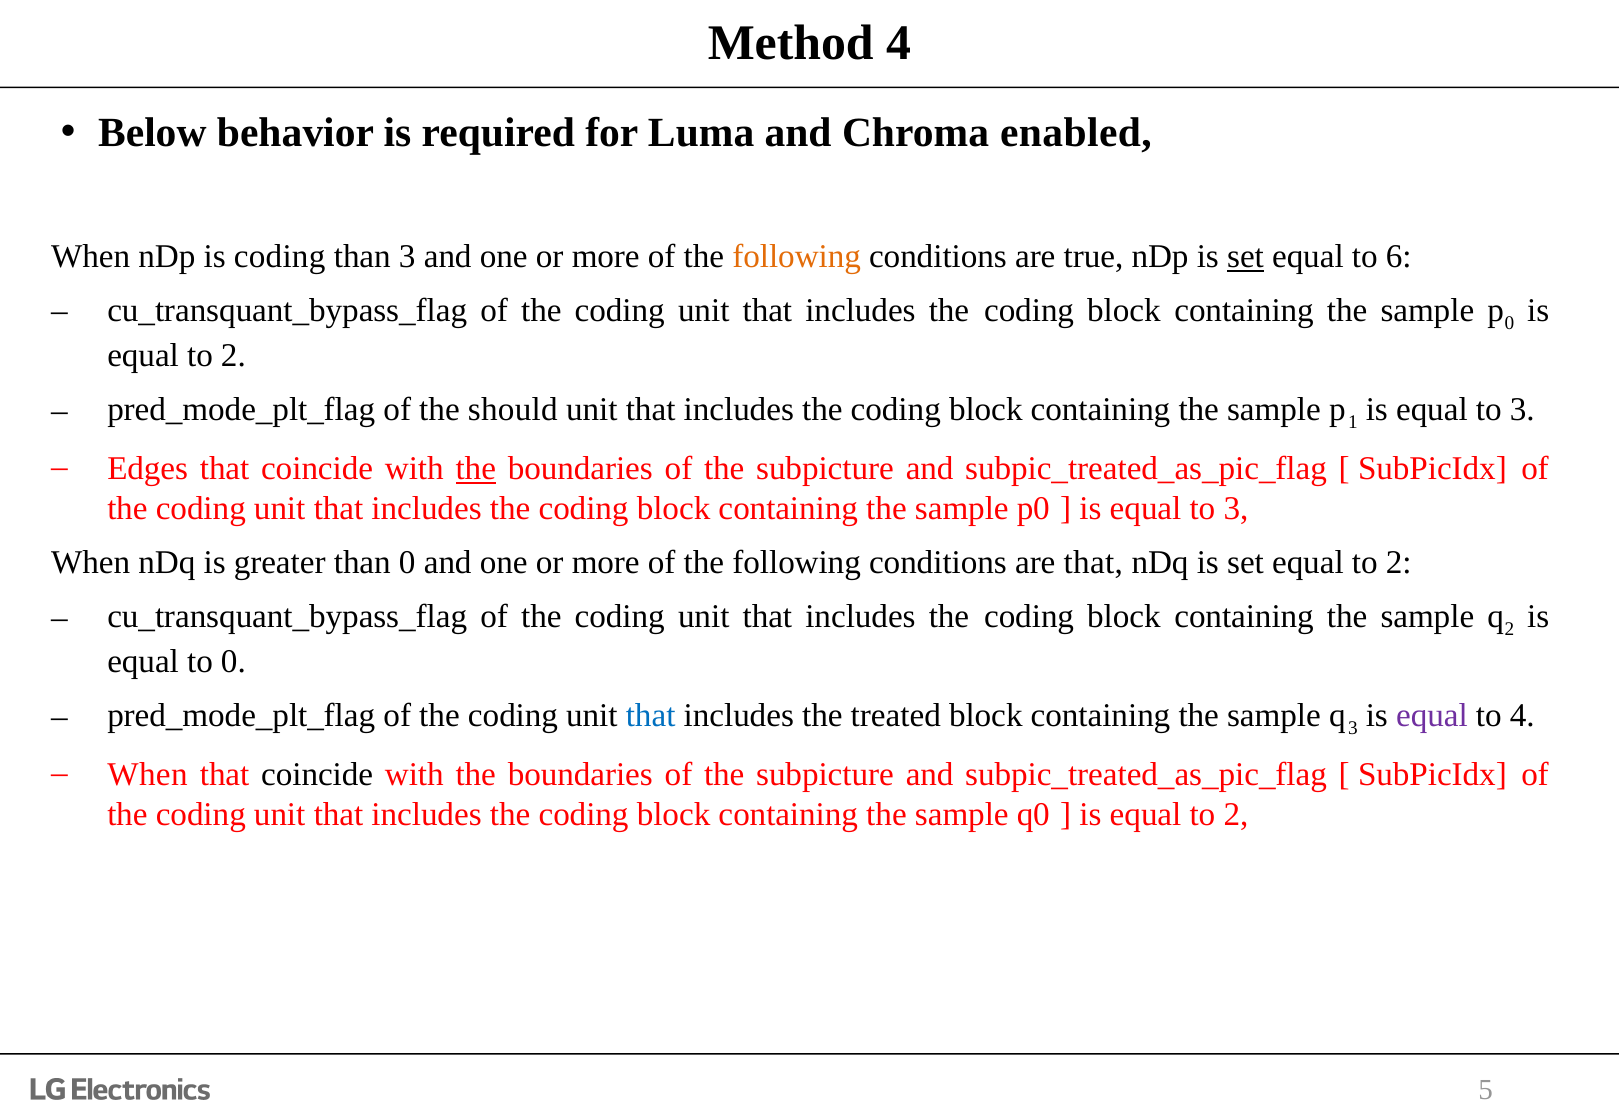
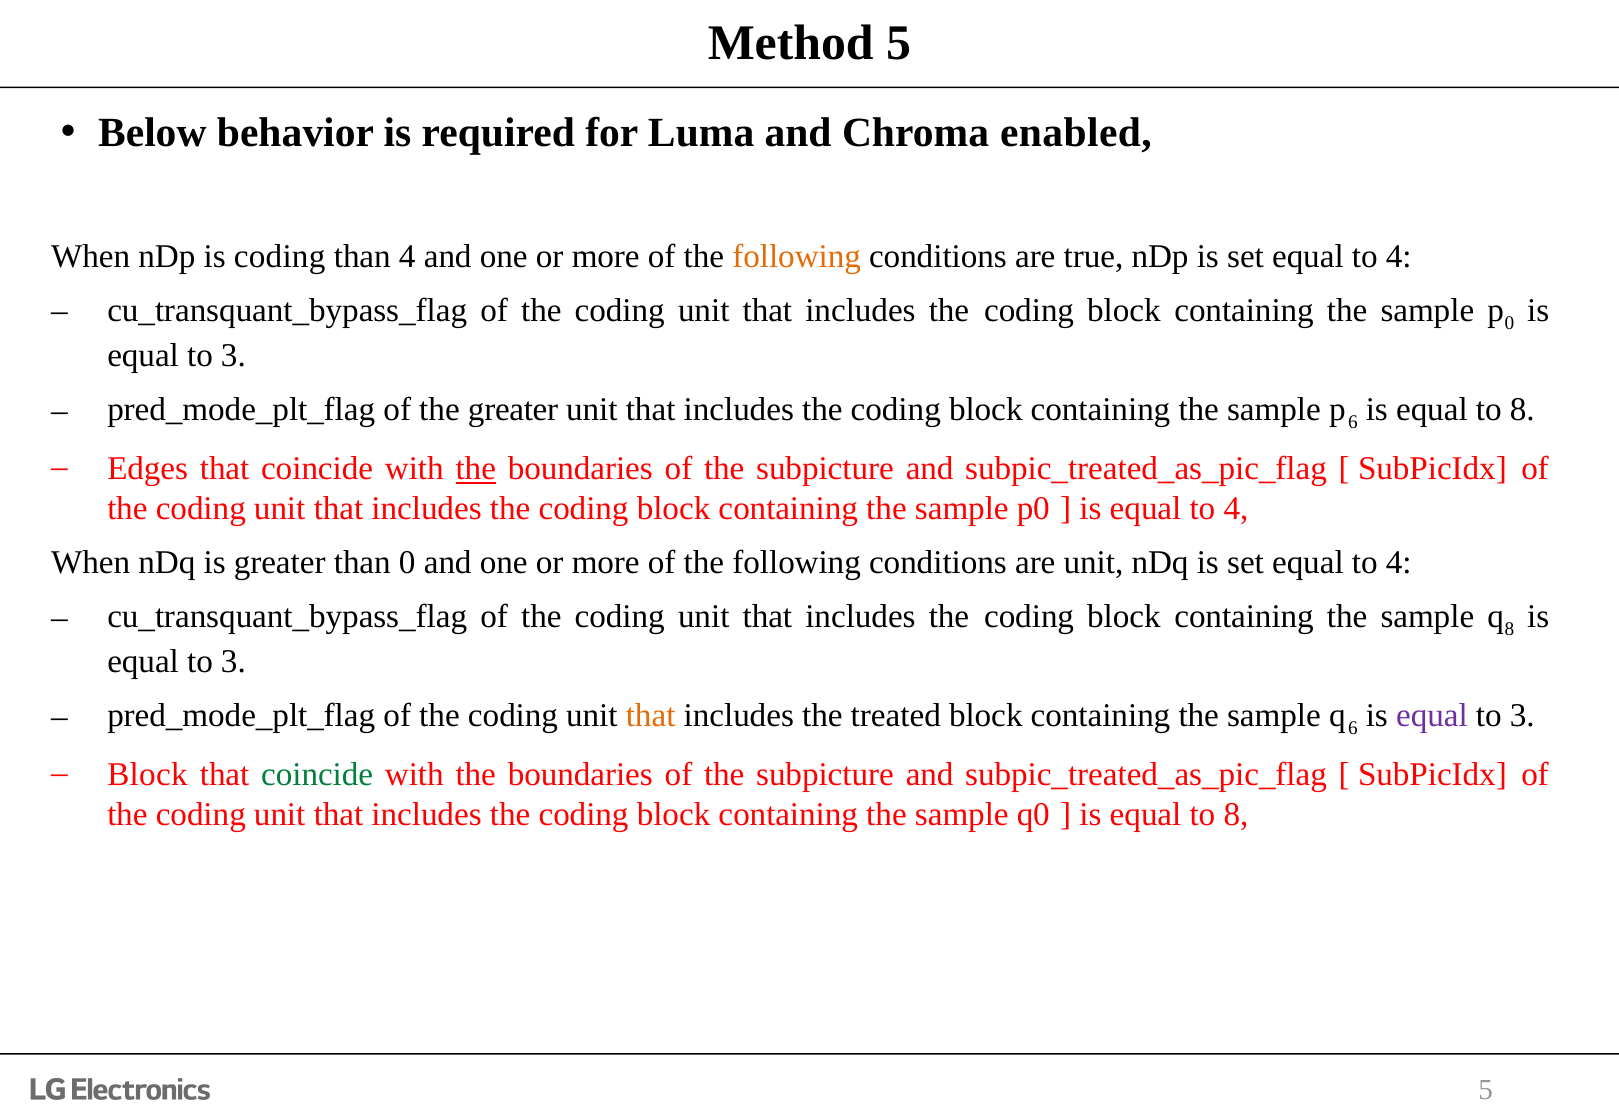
Method 4: 4 -> 5 (899, 44)
than 3: 3 -> 4 (407, 256)
set underline: present -> none (1246, 256)
6: 6 -> 4 (1399, 256)
2: 2 -> 3 (233, 356)
the should: should -> greater (513, 410)
1: 1 -> 6 (1353, 423)
3: 3 -> 8 (1522, 410)
3: 3 -> 4 (1236, 509)
are that: that -> unit (1093, 563)
2: 2 -> 4 (1399, 563)
2: 2 -> 8 (1509, 630)
0: 0 -> 3 (233, 662)
that colour: blue -> orange (651, 716)
3: 3 -> 6 (1353, 729)
4: 4 -> 3 (1522, 716)
When: When -> Block (148, 776)
coincide colour: black -> green (317, 776)
2: 2 -> 8 (1236, 815)
